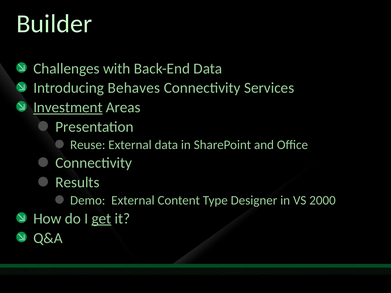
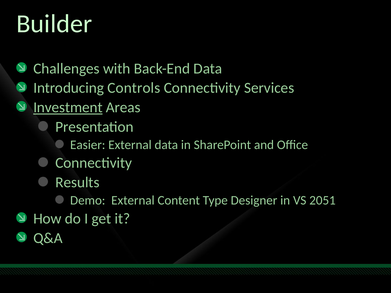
Behaves: Behaves -> Controls (134, 88)
Reuse: Reuse -> Easier (88, 145)
2000: 2000 -> 2051 (323, 200)
get underline: present -> none (101, 219)
